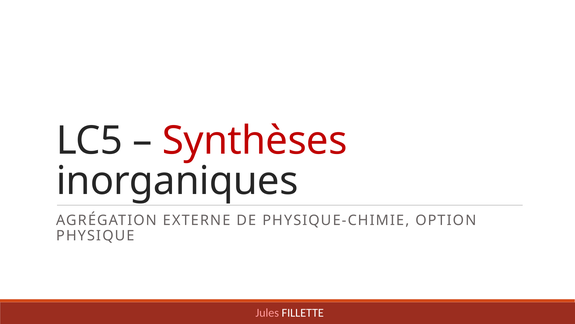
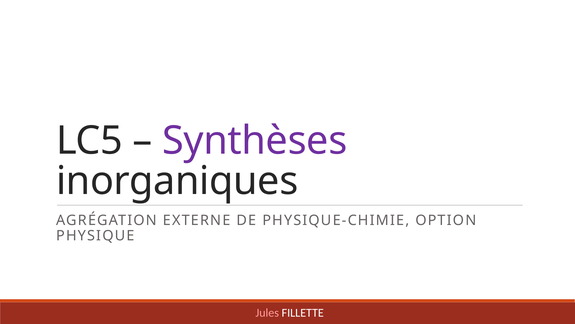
Synthèses colour: red -> purple (255, 140)
